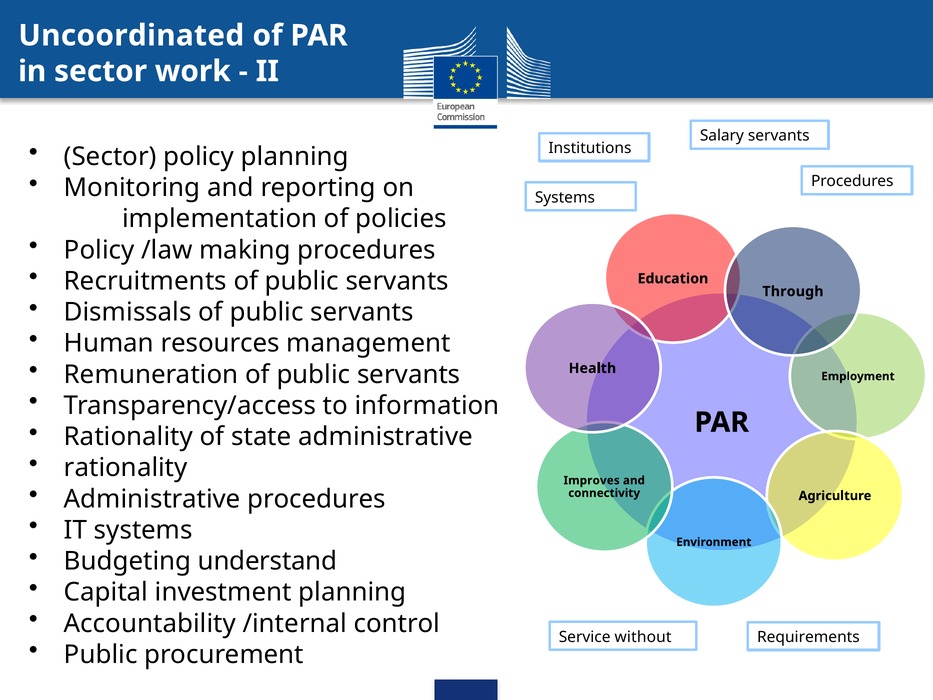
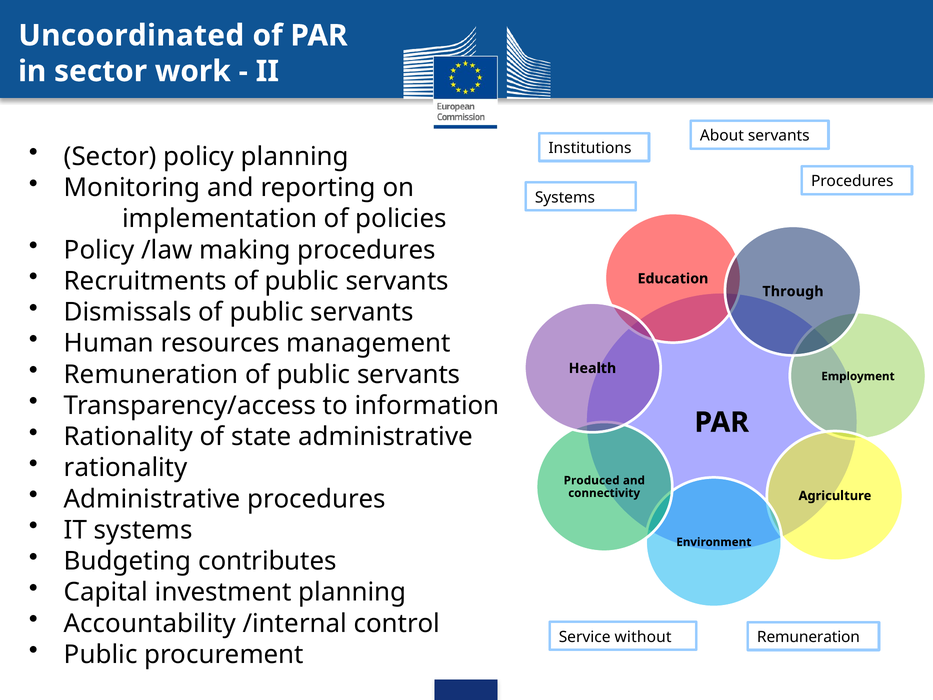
Salary: Salary -> About (722, 136)
Improves: Improves -> Produced (592, 480)
understand: understand -> contributes (267, 561)
Requirements: Requirements -> Remuneration (808, 637)
